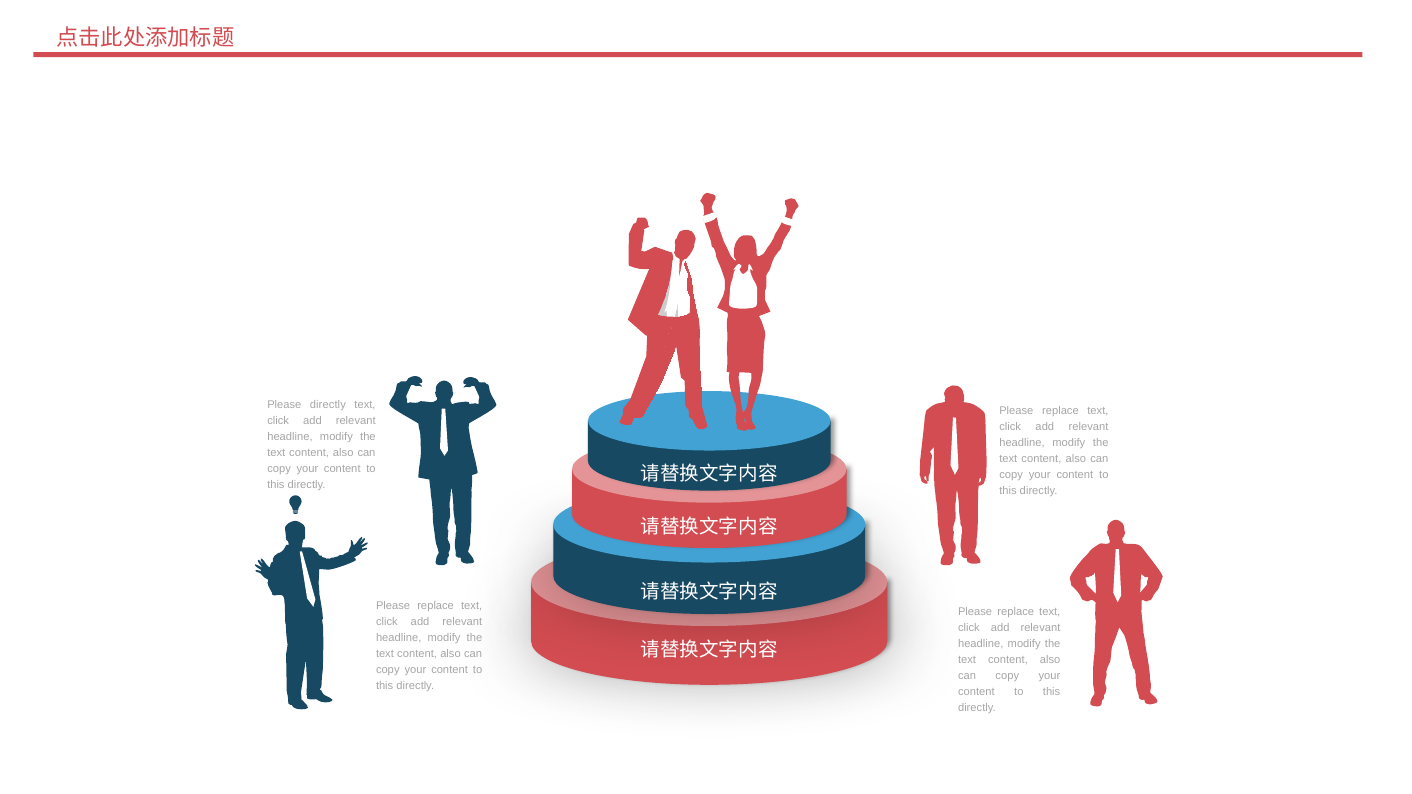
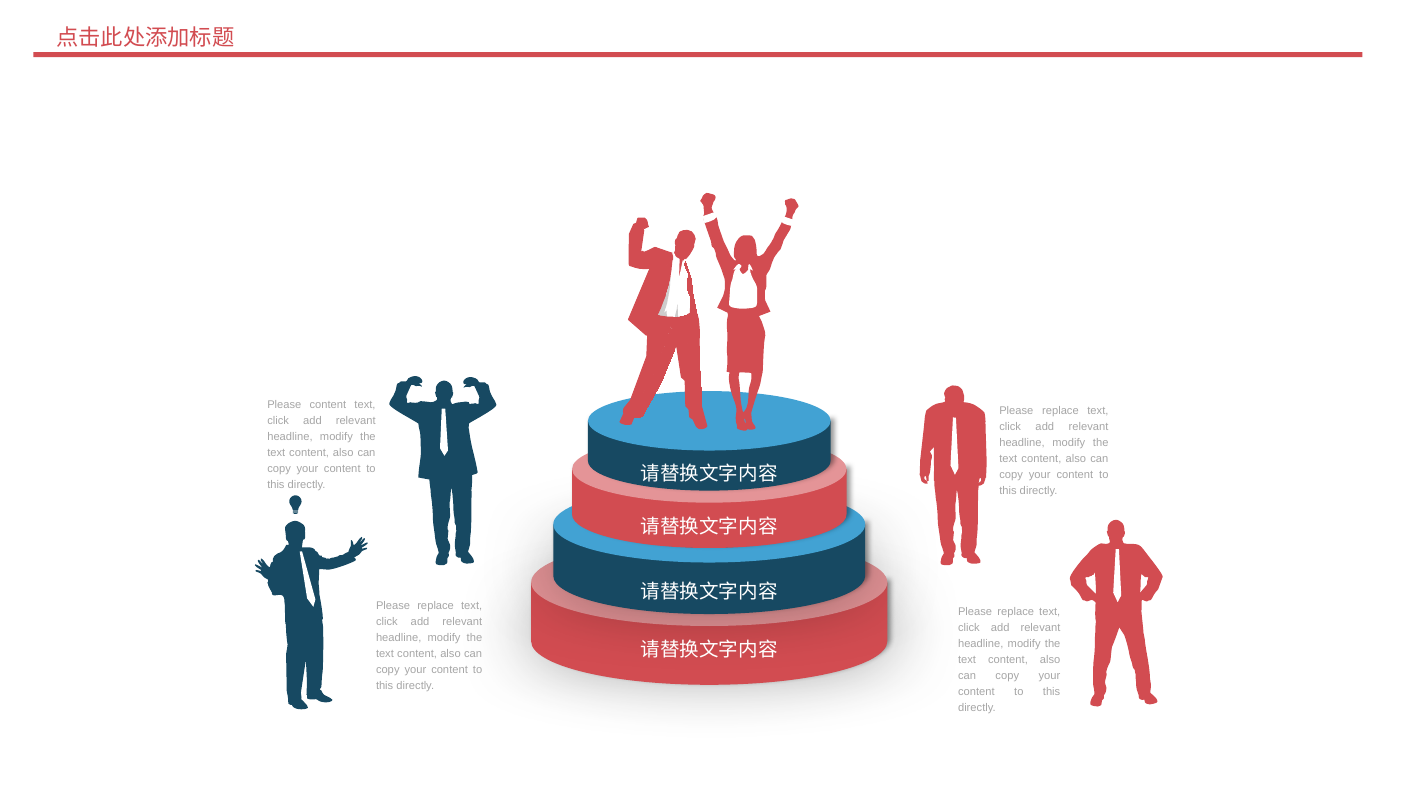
Please directly: directly -> content (328, 405)
